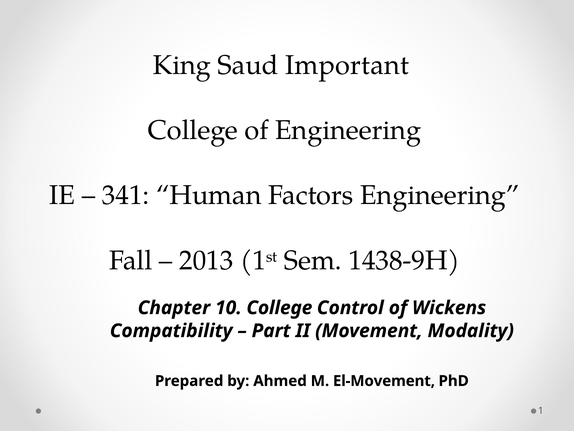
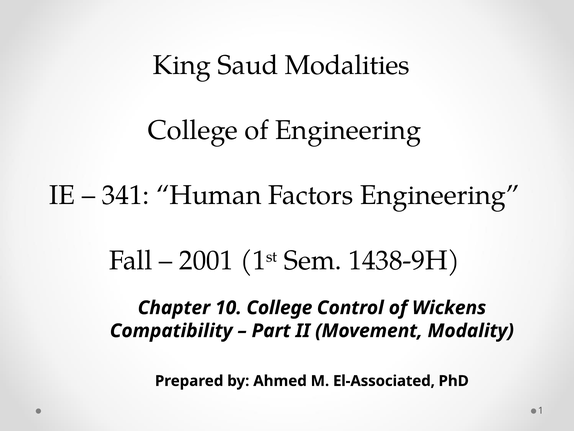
Important: Important -> Modalities (347, 65)
2013: 2013 -> 2001 (206, 260)
El-Movement: El-Movement -> El-Associated (384, 381)
